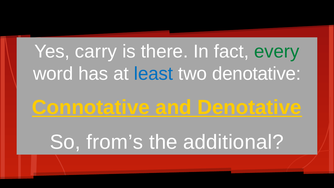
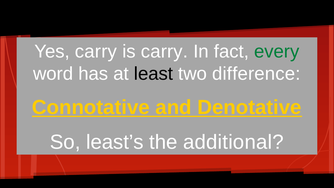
is there: there -> carry (164, 51)
least colour: blue -> black (153, 74)
two denotative: denotative -> difference (256, 74)
from’s: from’s -> least’s (115, 142)
